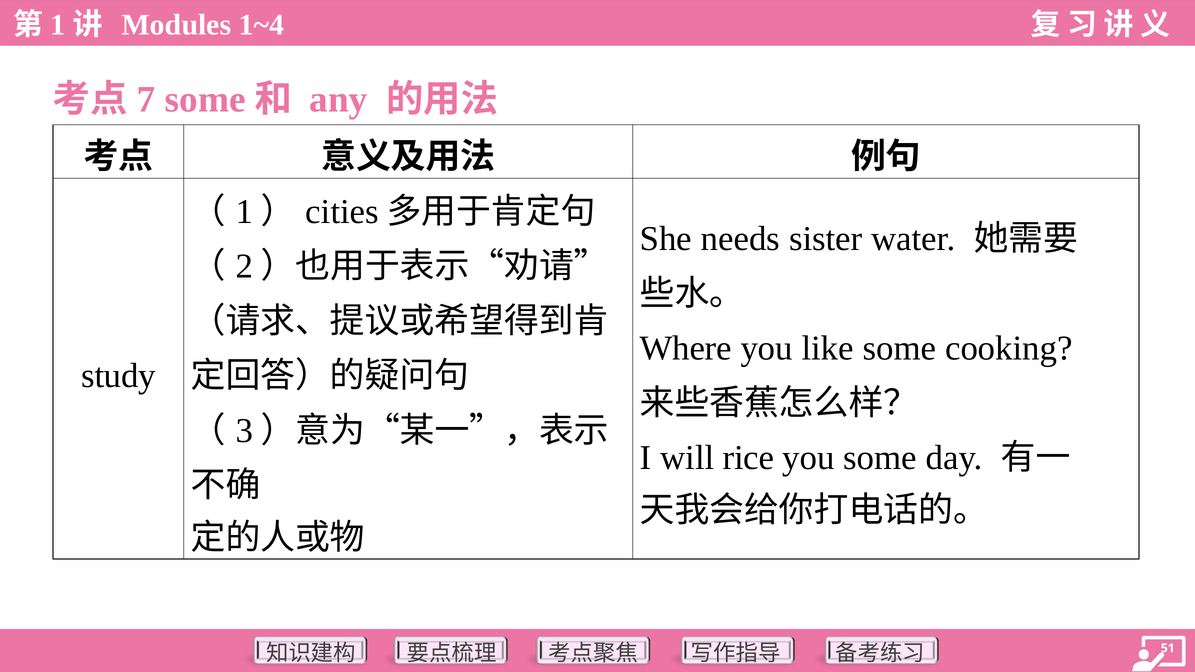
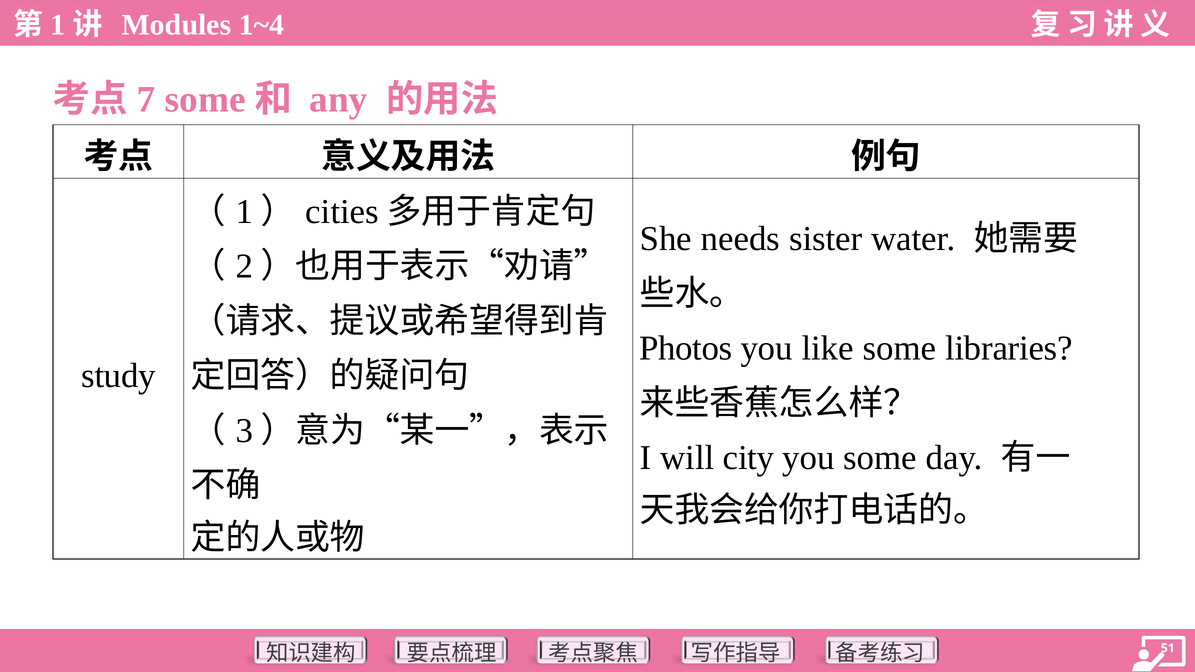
Where: Where -> Photos (686, 348)
cooking: cooking -> libraries (1009, 348)
rice: rice -> city (748, 458)
